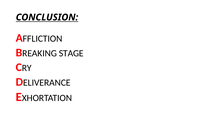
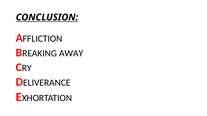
STAGE: STAGE -> AWAY (71, 53)
